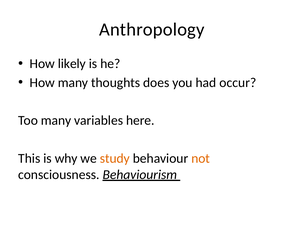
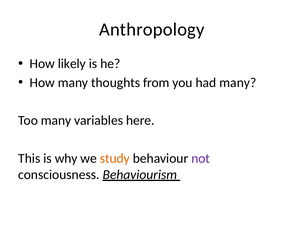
does: does -> from (156, 83)
had occur: occur -> many (238, 83)
not colour: orange -> purple (201, 158)
